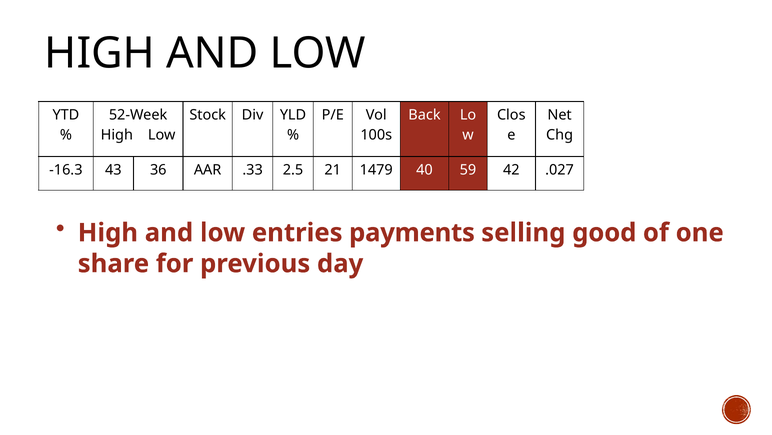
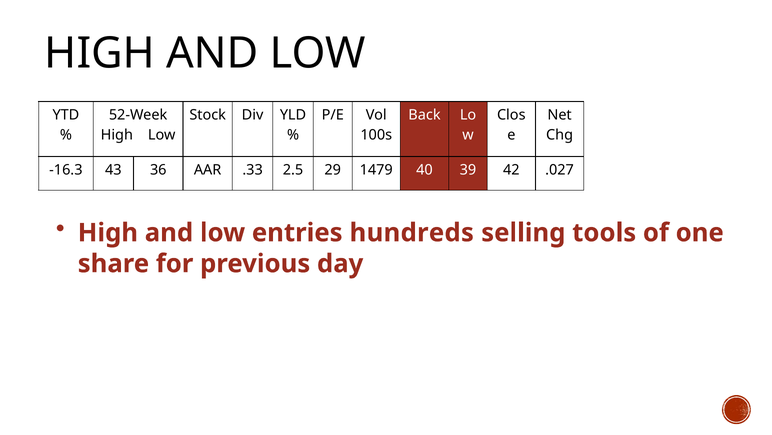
21: 21 -> 29 (333, 170)
59: 59 -> 39 (468, 170)
payments: payments -> hundreds (412, 232)
good: good -> tools (604, 232)
